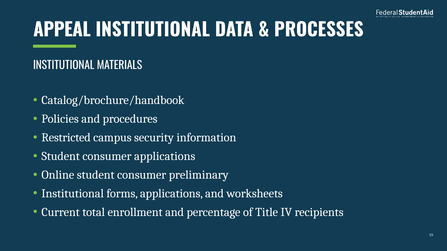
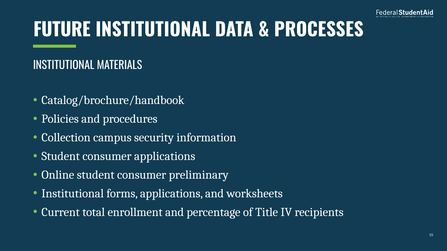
APPEAL: APPEAL -> FUTURE (62, 30)
Restricted: Restricted -> Collection (66, 138)
